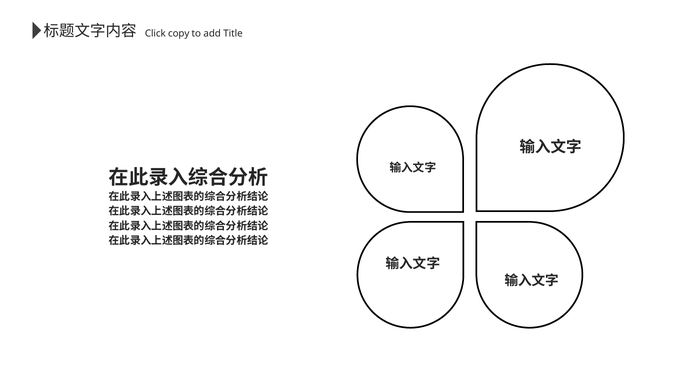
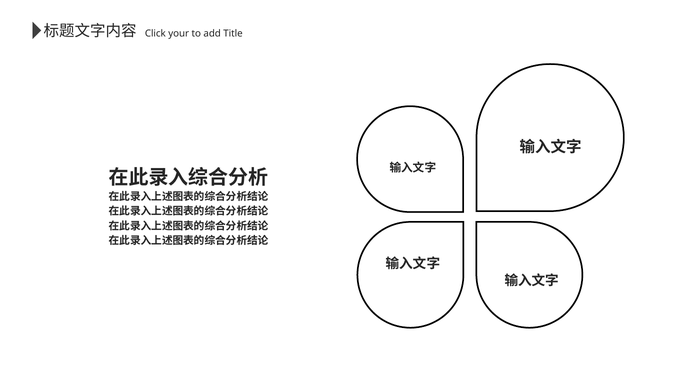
copy: copy -> your (179, 34)
